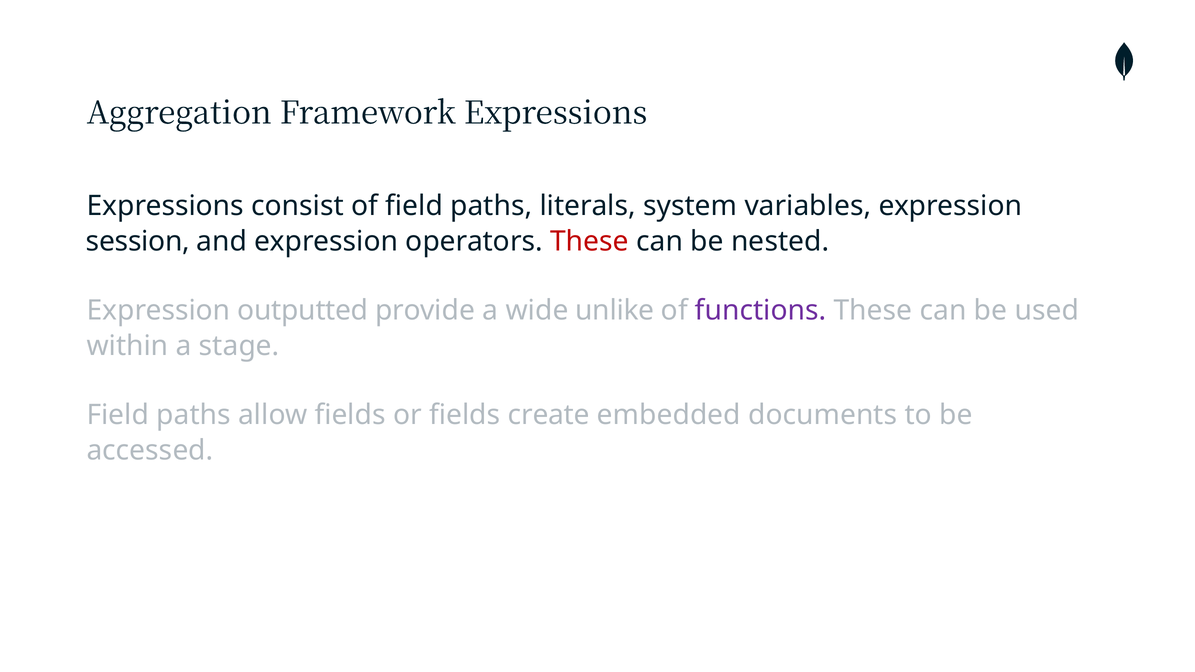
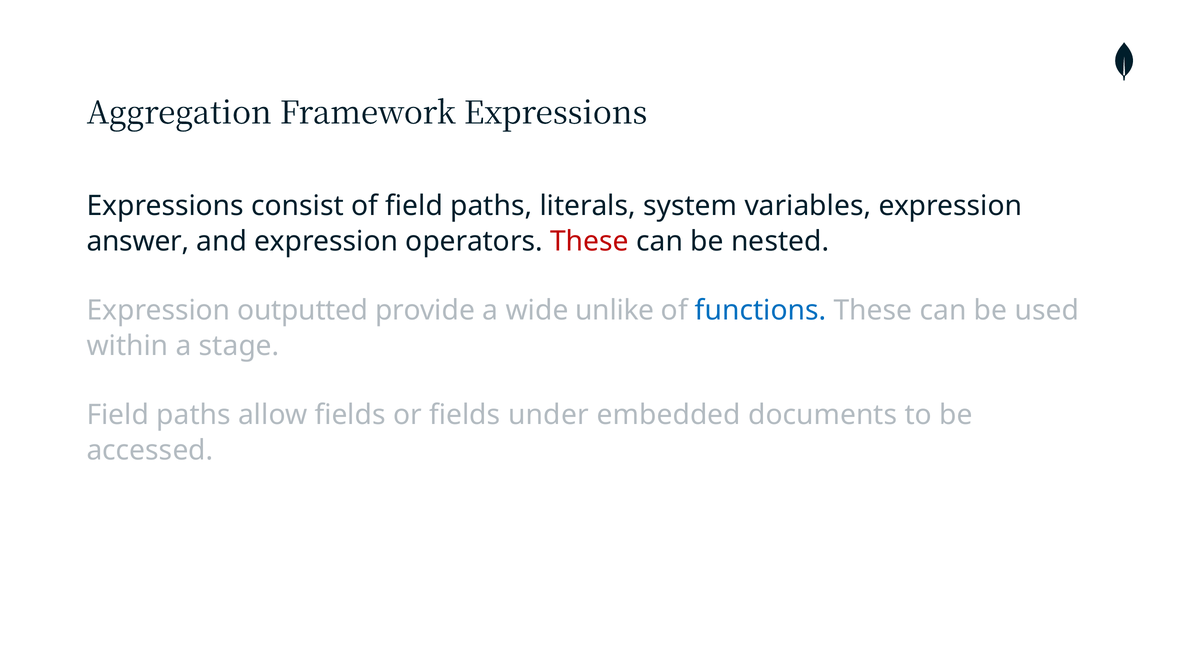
session: session -> answer (138, 242)
functions colour: purple -> blue (761, 311)
create: create -> under (548, 415)
